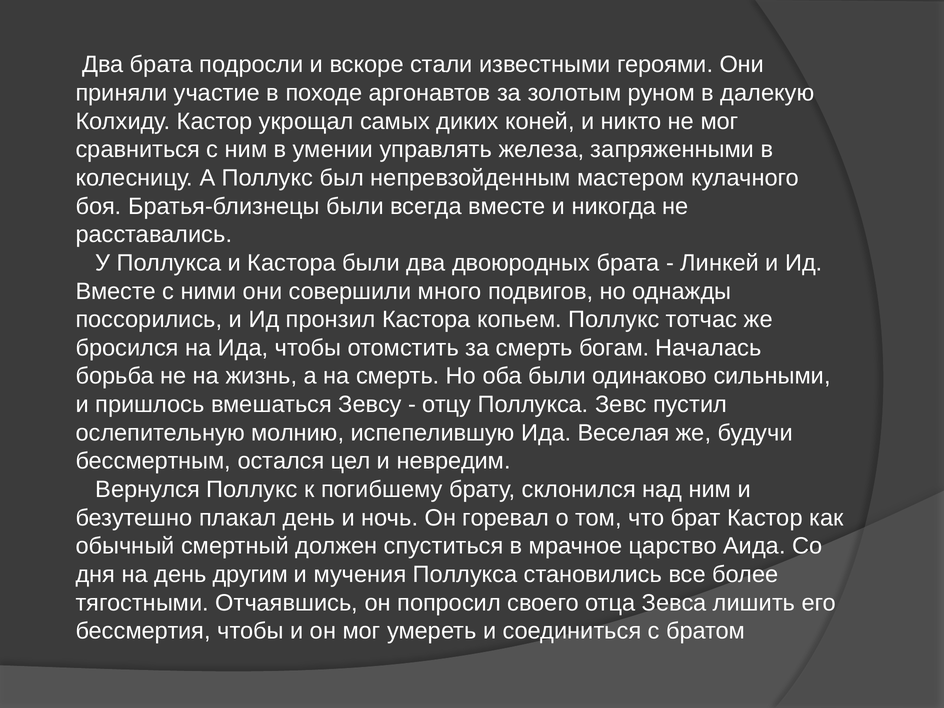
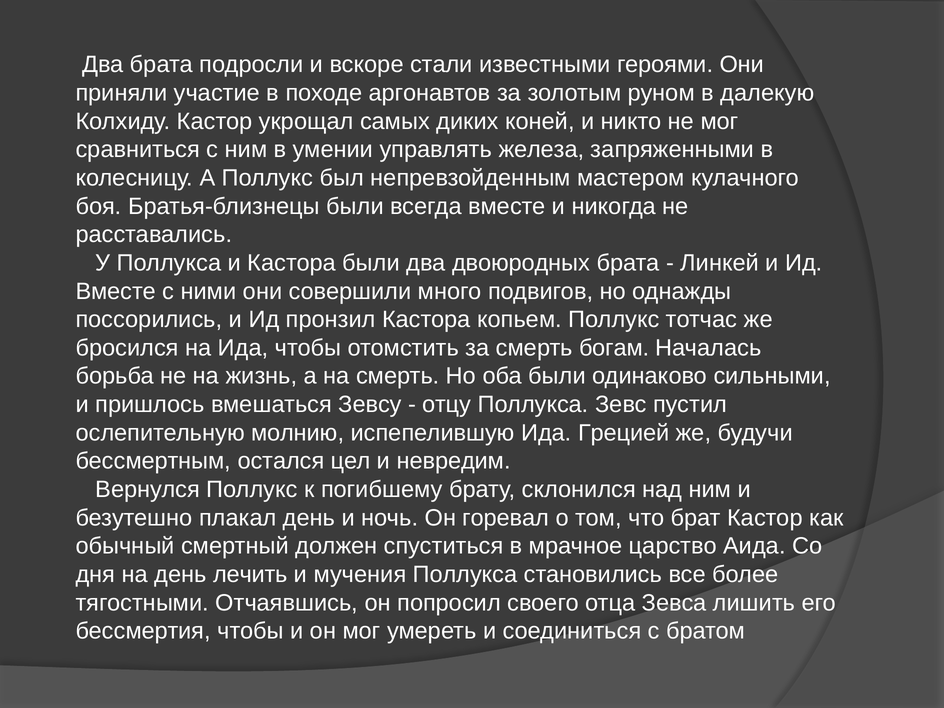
Веселая: Веселая -> Грецией (624, 433)
другим: другим -> лечить (250, 574)
